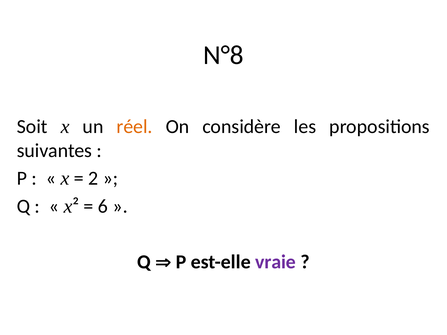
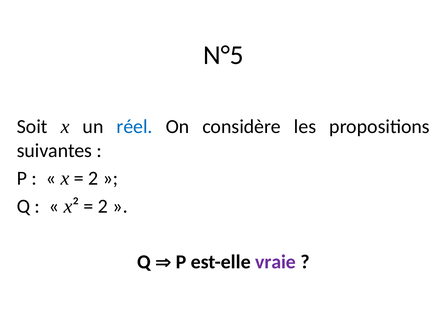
N°8: N°8 -> N°5 (223, 55)
réel colour: orange -> blue (135, 127)
6: 6 -> 2 (103, 206)
